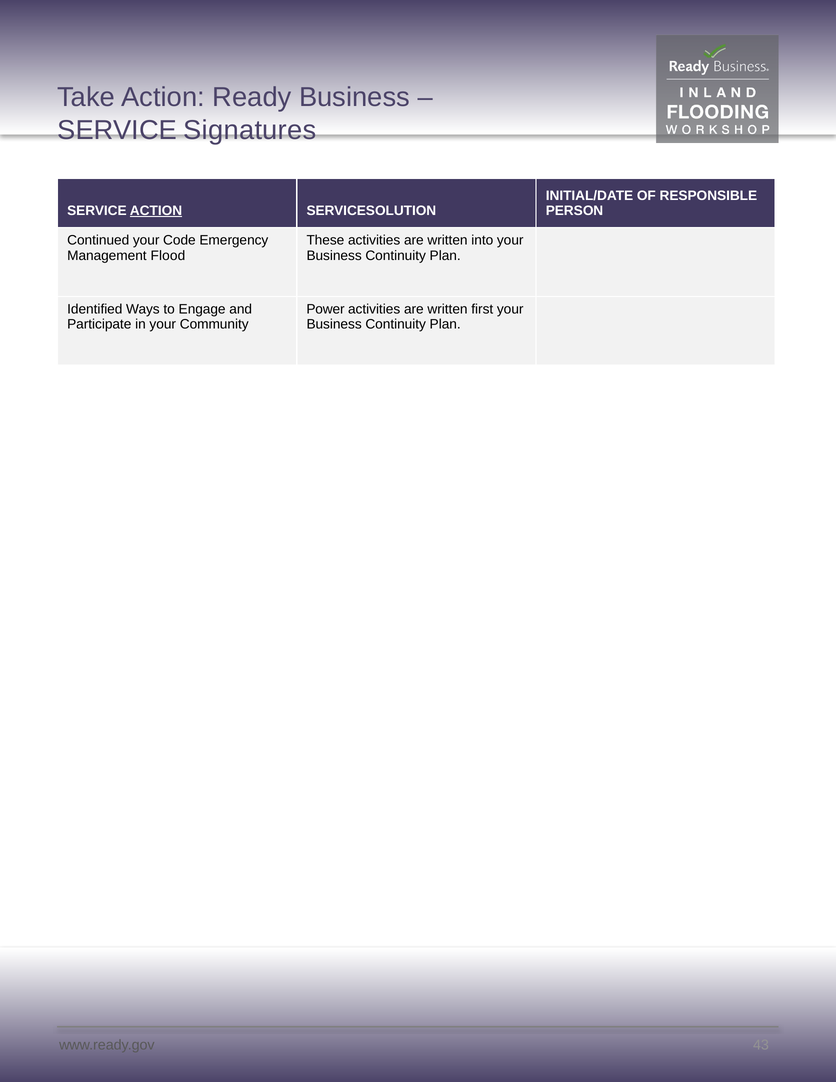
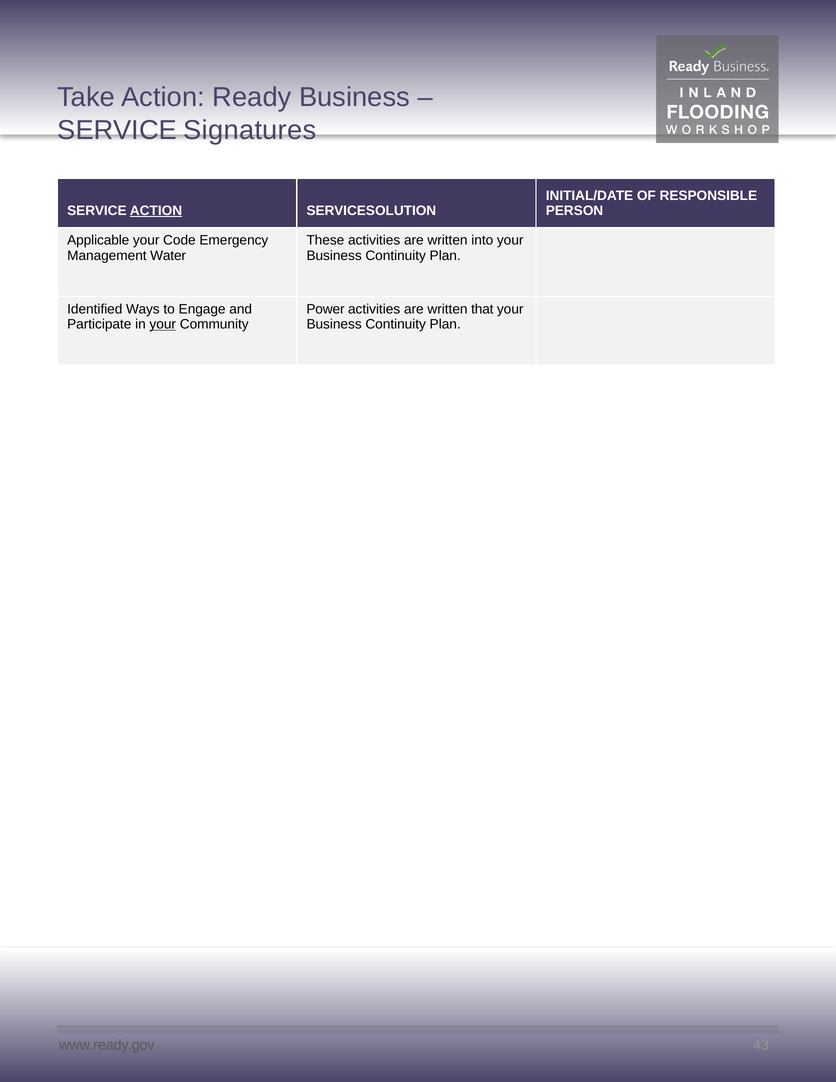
Continued: Continued -> Applicable (98, 240)
Flood: Flood -> Water (168, 256)
first: first -> that (482, 309)
your underline: none -> present (163, 324)
